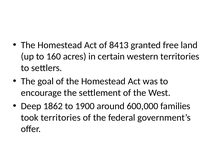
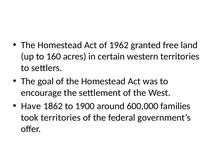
8413: 8413 -> 1962 (119, 45)
Deep: Deep -> Have (31, 106)
